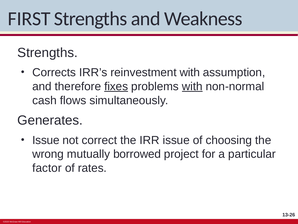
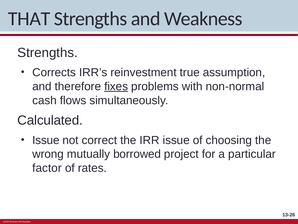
FIRST: FIRST -> THAT (29, 19)
reinvestment with: with -> true (190, 72)
with underline: present -> none (192, 86)
Generates: Generates -> Calculated (50, 120)
